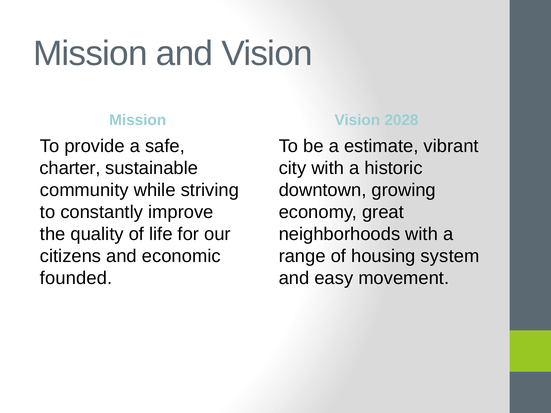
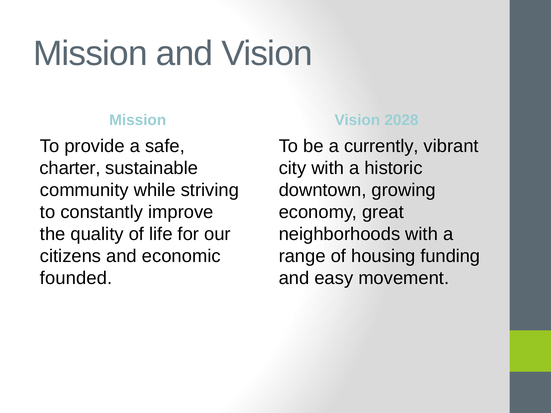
estimate: estimate -> currently (381, 146)
system: system -> funding (450, 256)
